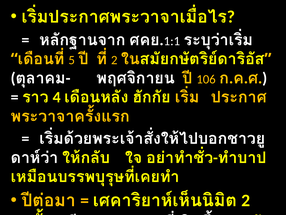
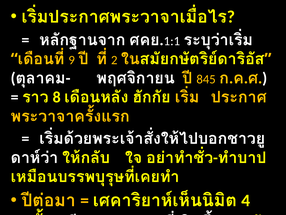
5: 5 -> 9 (72, 60)
106: 106 -> 845 (206, 79)
4: 4 -> 8 (57, 97)
2: 2 -> 4 (246, 200)
